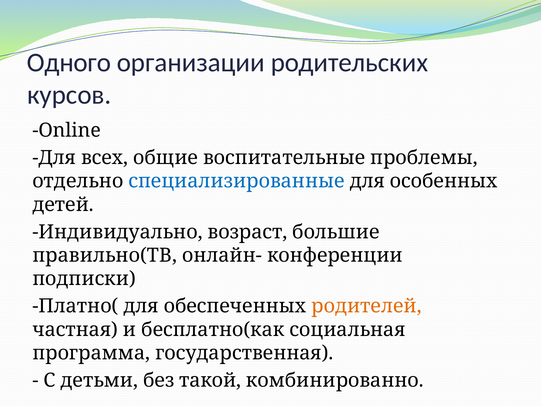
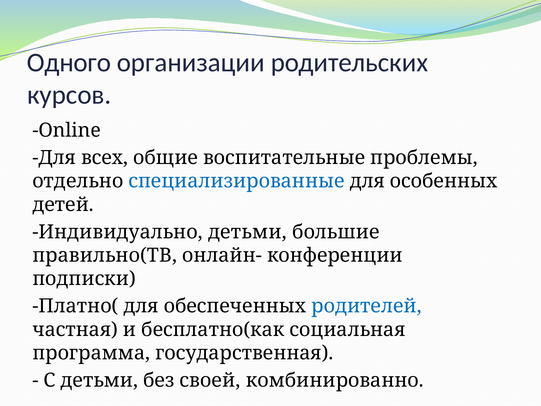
Индивидуально возраст: возраст -> детьми (247, 232)
родителей colour: orange -> blue (366, 306)
такой: такой -> своей (210, 380)
